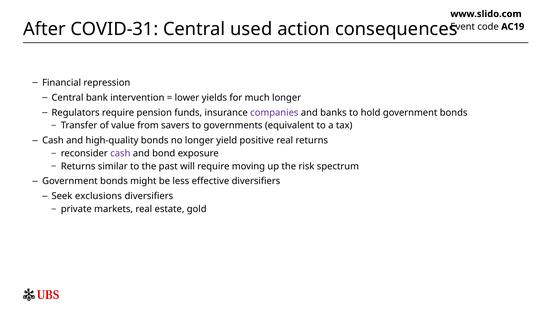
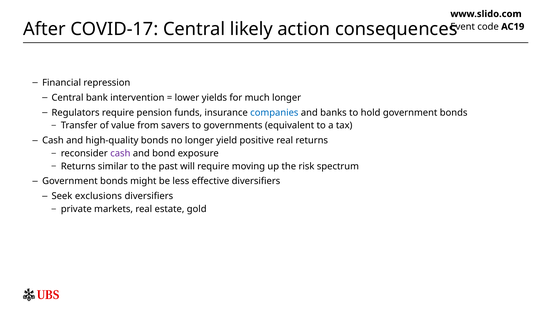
COVID-31: COVID-31 -> COVID-17 (114, 29)
used: used -> likely (251, 29)
companies colour: purple -> blue (274, 113)
